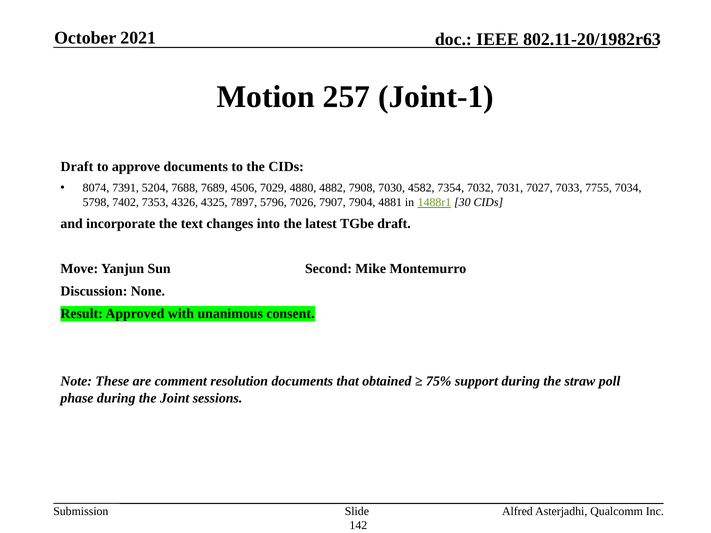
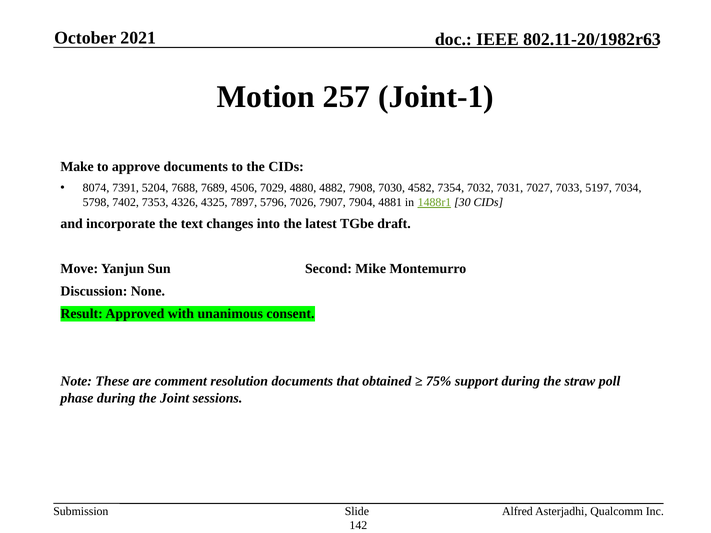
Draft: Draft -> Make (77, 167)
7755: 7755 -> 5197 (599, 188)
